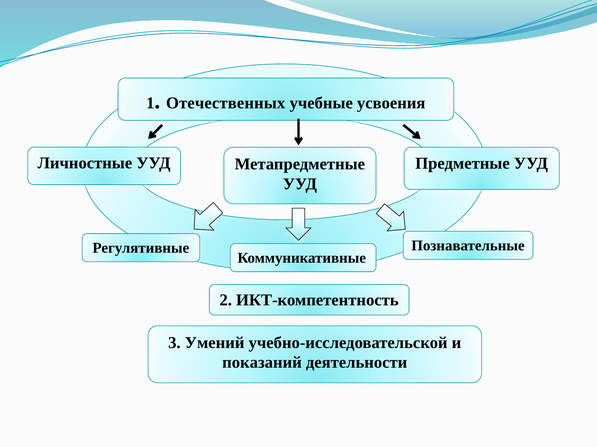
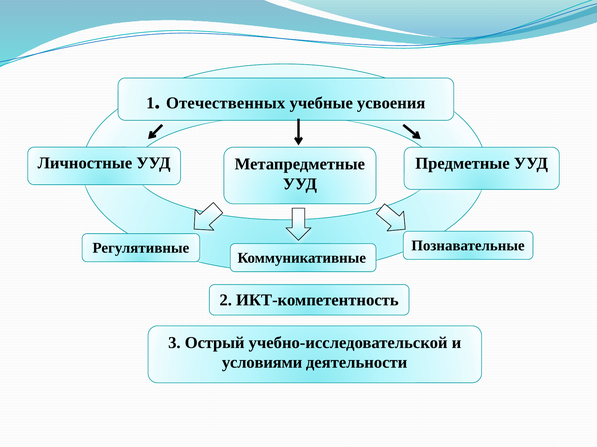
Умений: Умений -> Острый (215, 343)
показаний: показаний -> условиями (262, 363)
